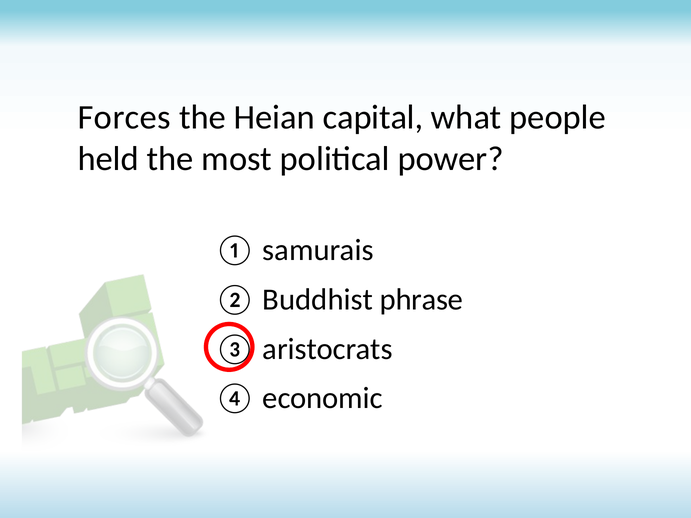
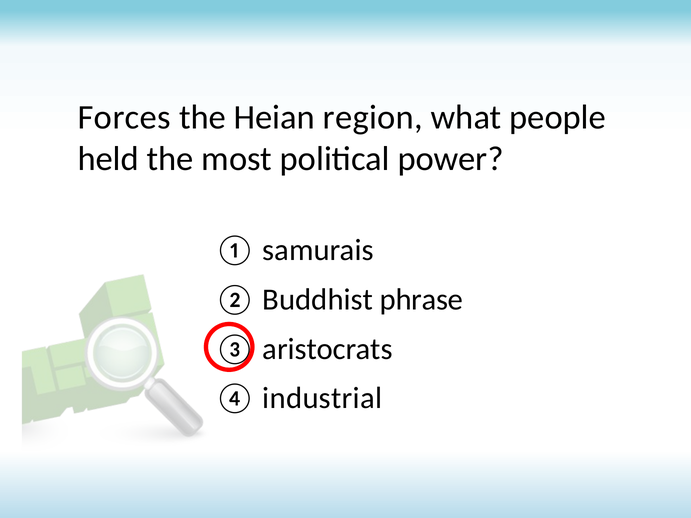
capital: capital -> region (373, 118)
economic: economic -> industrial (322, 399)
